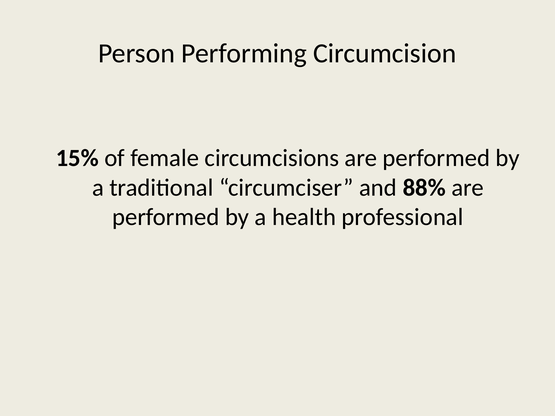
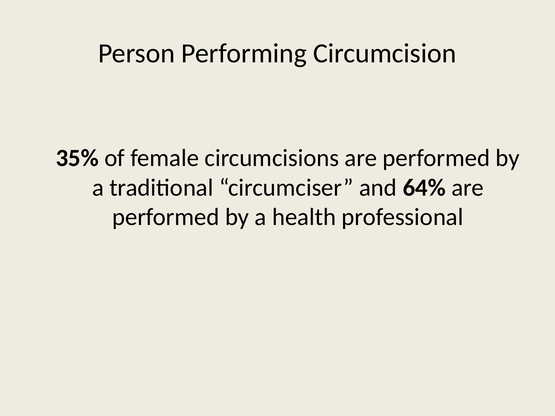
15%: 15% -> 35% (77, 158)
88%: 88% -> 64% (424, 188)
